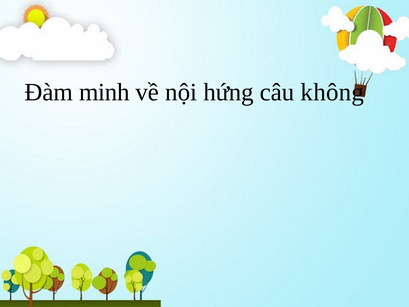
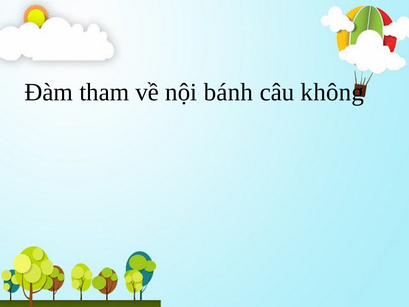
minh: minh -> tham (104, 92)
hứng: hứng -> bánh (228, 92)
